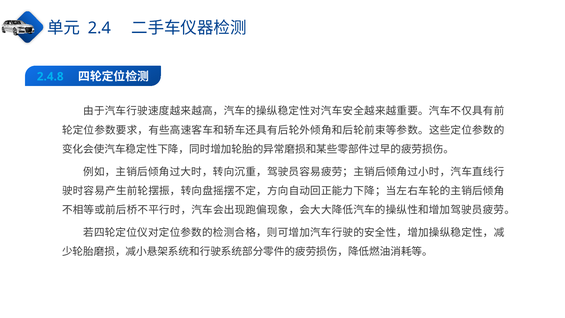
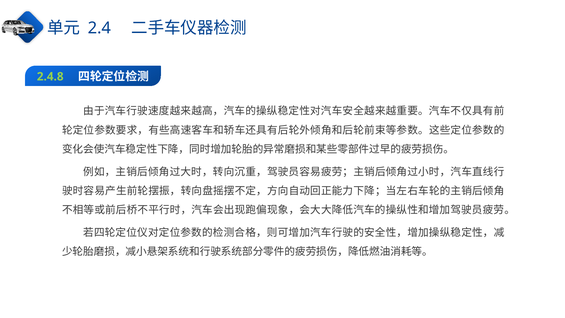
2.4.8 colour: light blue -> light green (50, 77)
